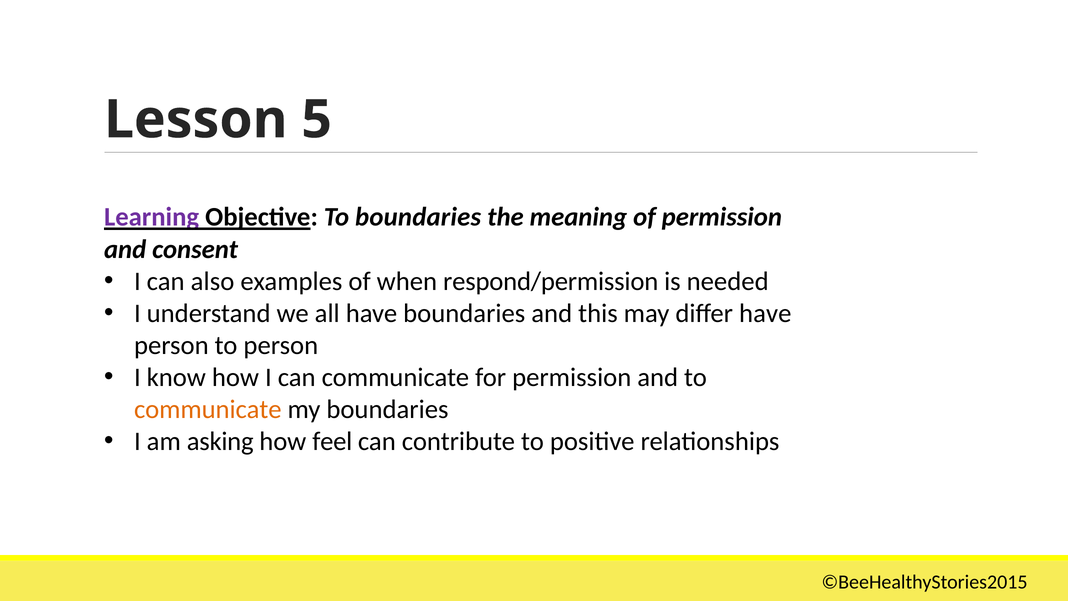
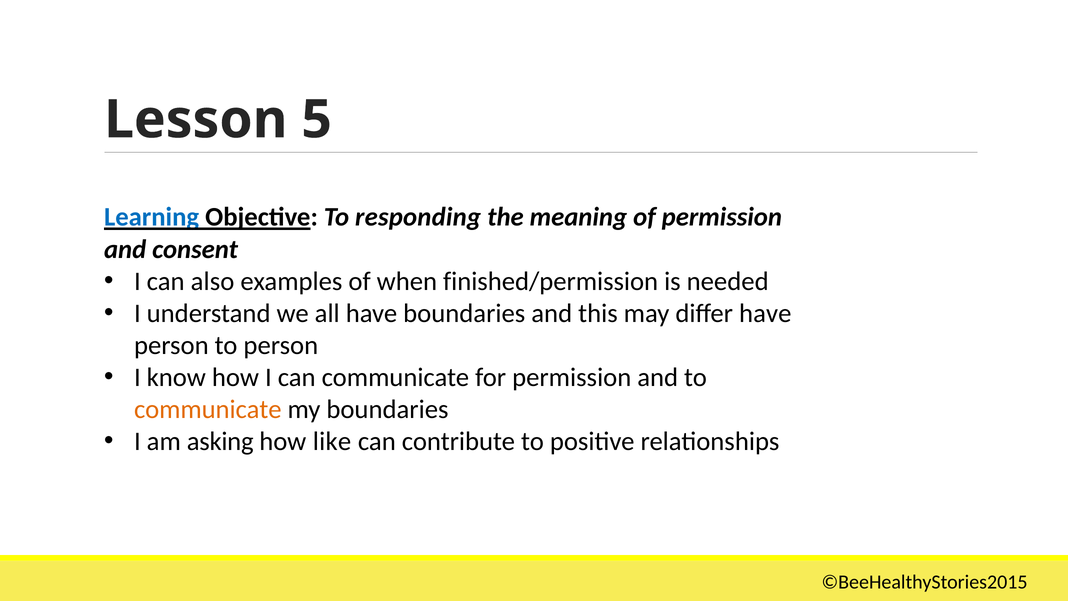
Learning colour: purple -> blue (152, 217)
To boundaries: boundaries -> responding (418, 217)
respond/permission: respond/permission -> finished/permission (551, 281)
feel: feel -> like (332, 441)
